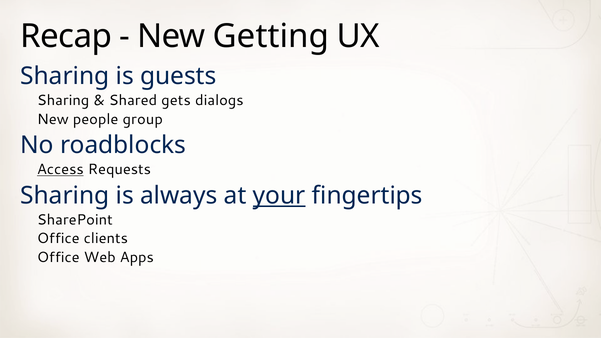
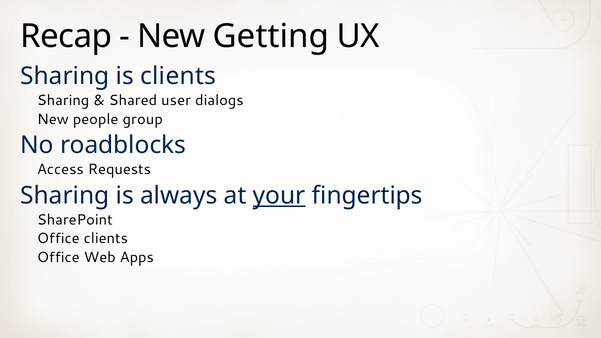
is guests: guests -> clients (178, 76)
gets: gets -> user (176, 100)
Access underline: present -> none (60, 169)
